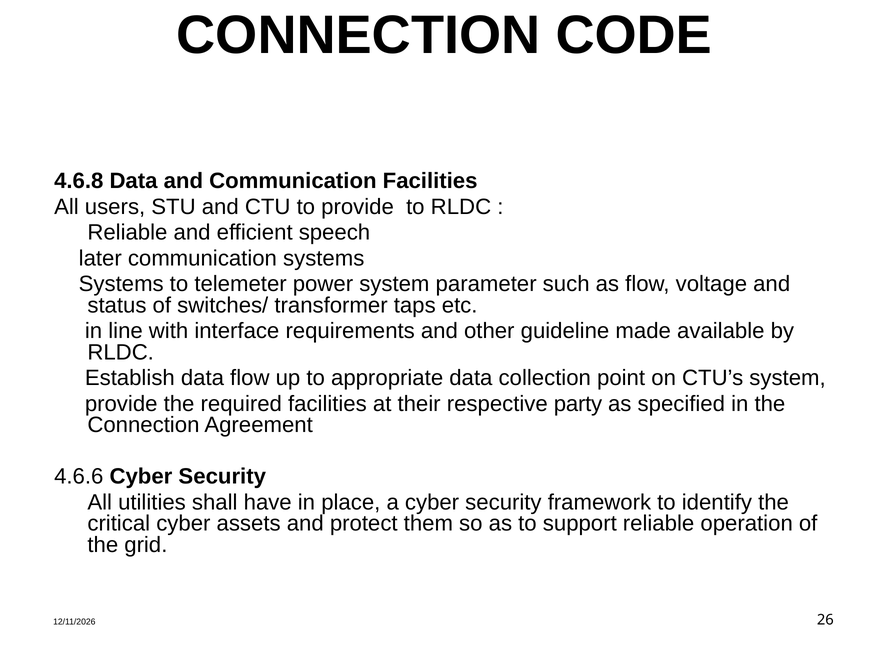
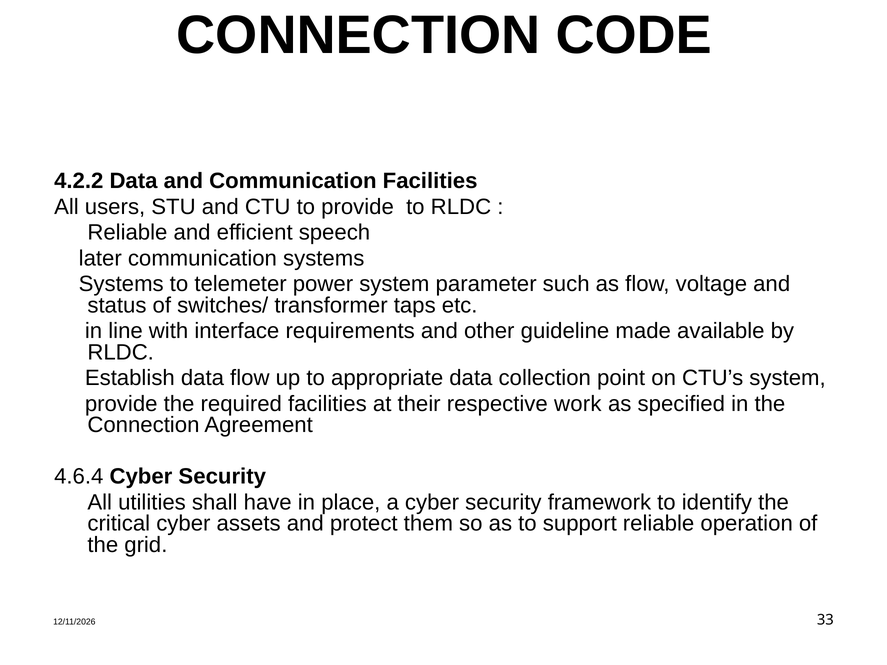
4.6.8: 4.6.8 -> 4.2.2 (79, 181)
party: party -> work (578, 404)
4.6.6: 4.6.6 -> 4.6.4 (79, 477)
26: 26 -> 33 (825, 620)
